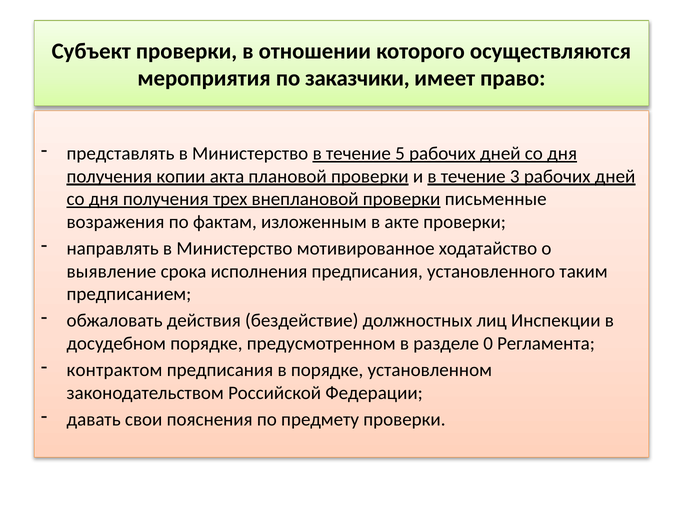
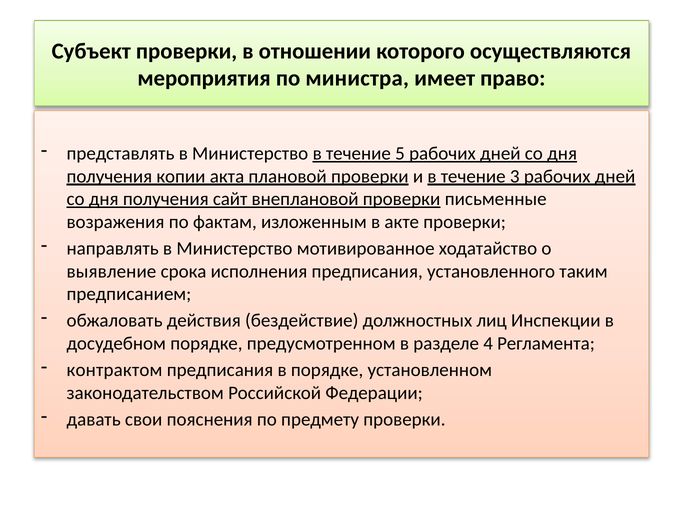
заказчики: заказчики -> министра (357, 78)
трех: трех -> сайт (230, 199)
0: 0 -> 4 (488, 344)
